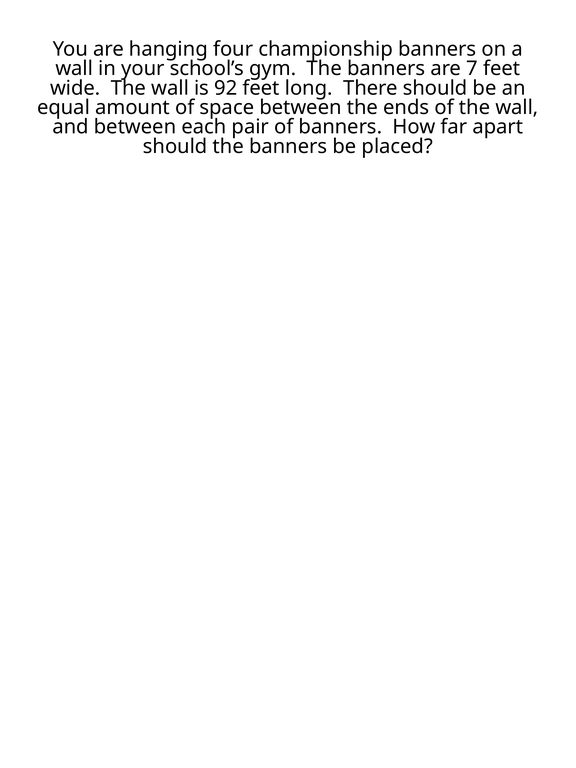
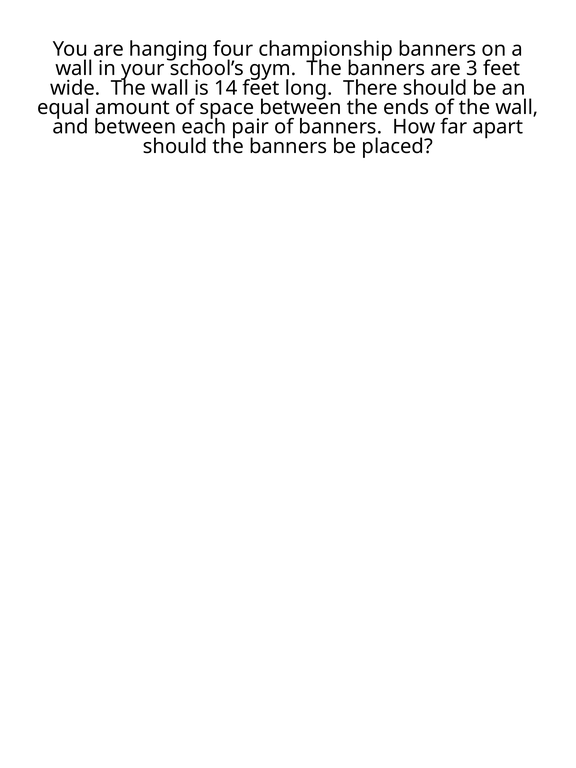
7: 7 -> 3 (472, 69)
92: 92 -> 14 (226, 88)
